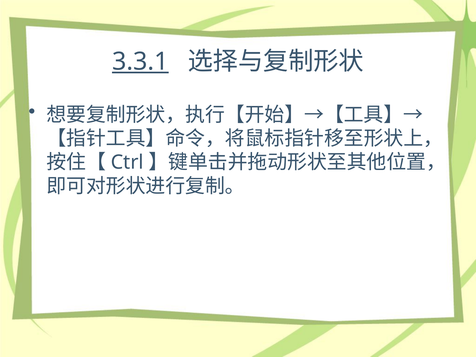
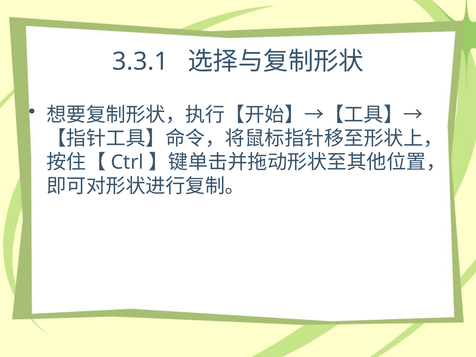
3.3.1 underline: present -> none (140, 62)
